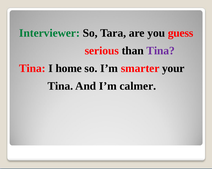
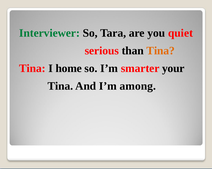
guess: guess -> quiet (180, 33)
Tina colour: purple -> orange (161, 51)
calmer: calmer -> among (138, 86)
